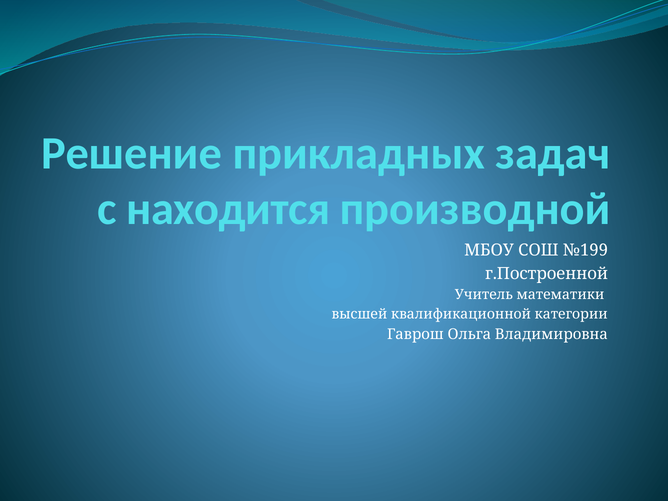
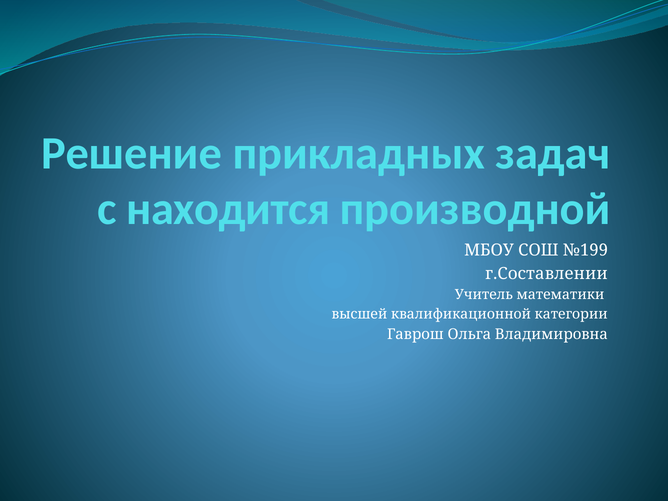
г.Построенной: г.Построенной -> г.Составлении (546, 274)
